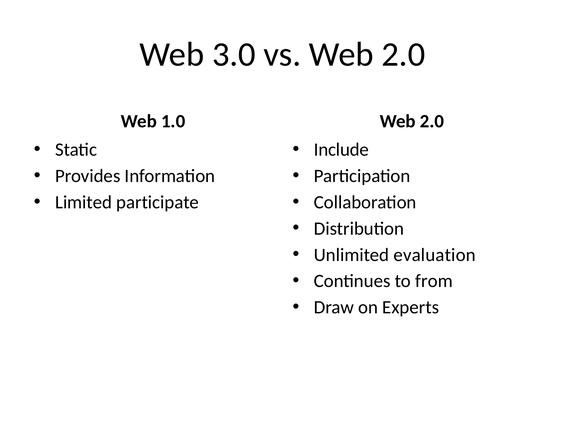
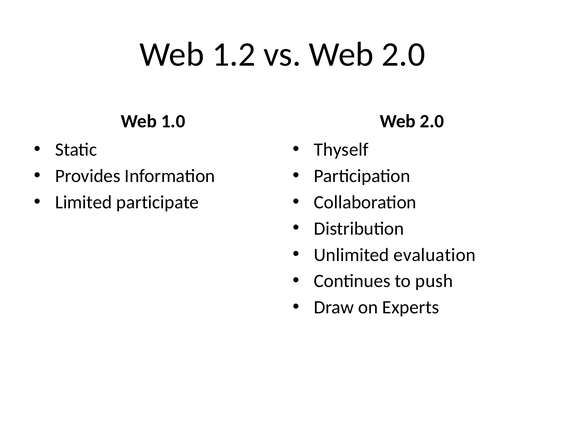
3.0: 3.0 -> 1.2 (234, 55)
Include: Include -> Thyself (341, 150)
from: from -> push (434, 282)
